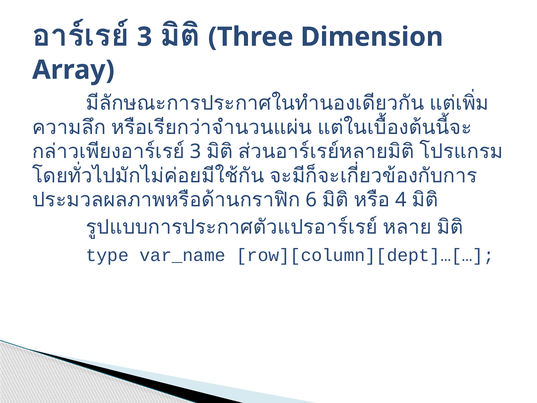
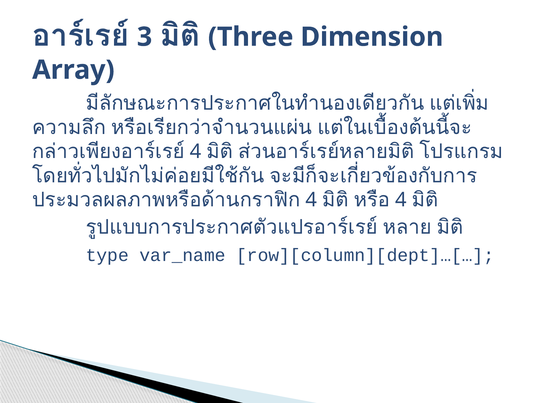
3: 3 -> 4 (196, 152)
6: 6 -> 4 (311, 200)
